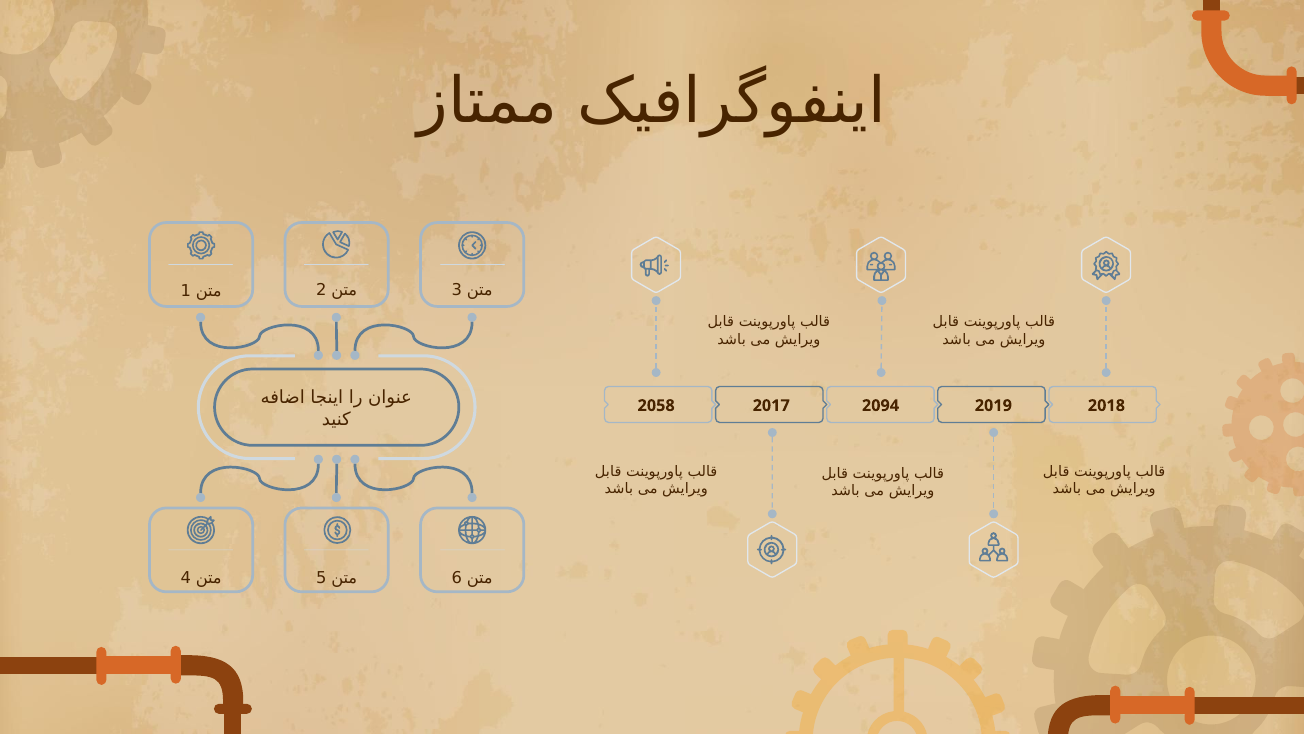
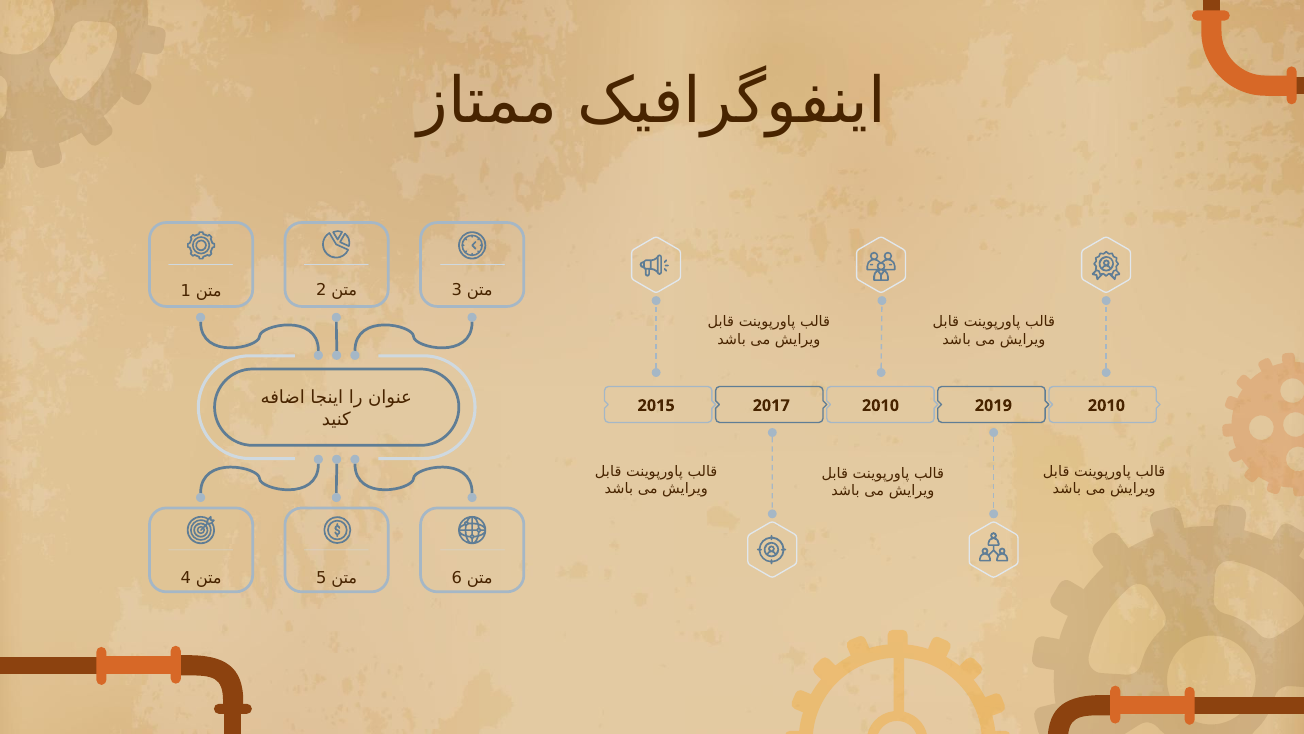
2058: 2058 -> 2015 (656, 405)
2017 2094: 2094 -> 2010 (880, 405)
2019 2018: 2018 -> 2010 (1106, 405)
